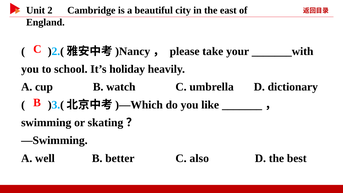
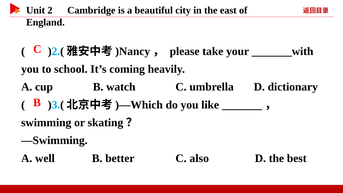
holiday: holiday -> coming (127, 69)
